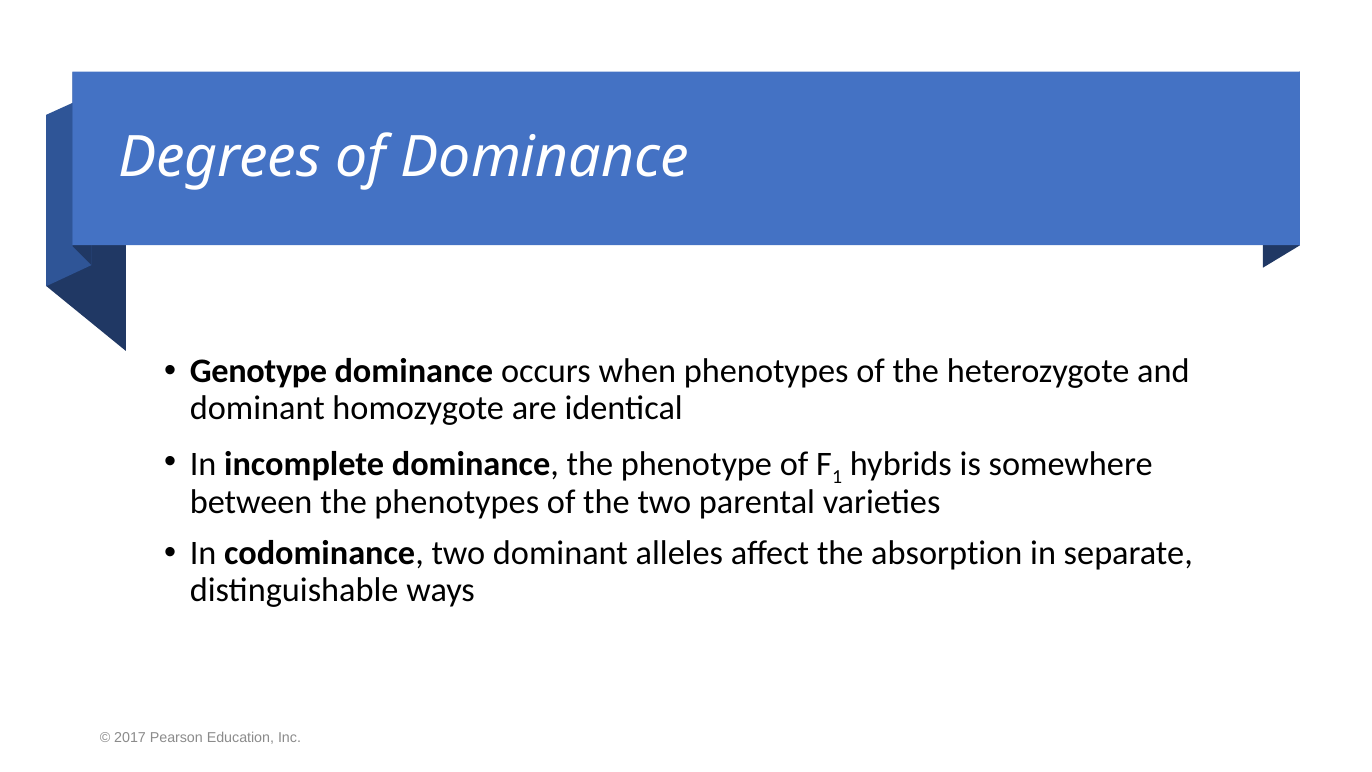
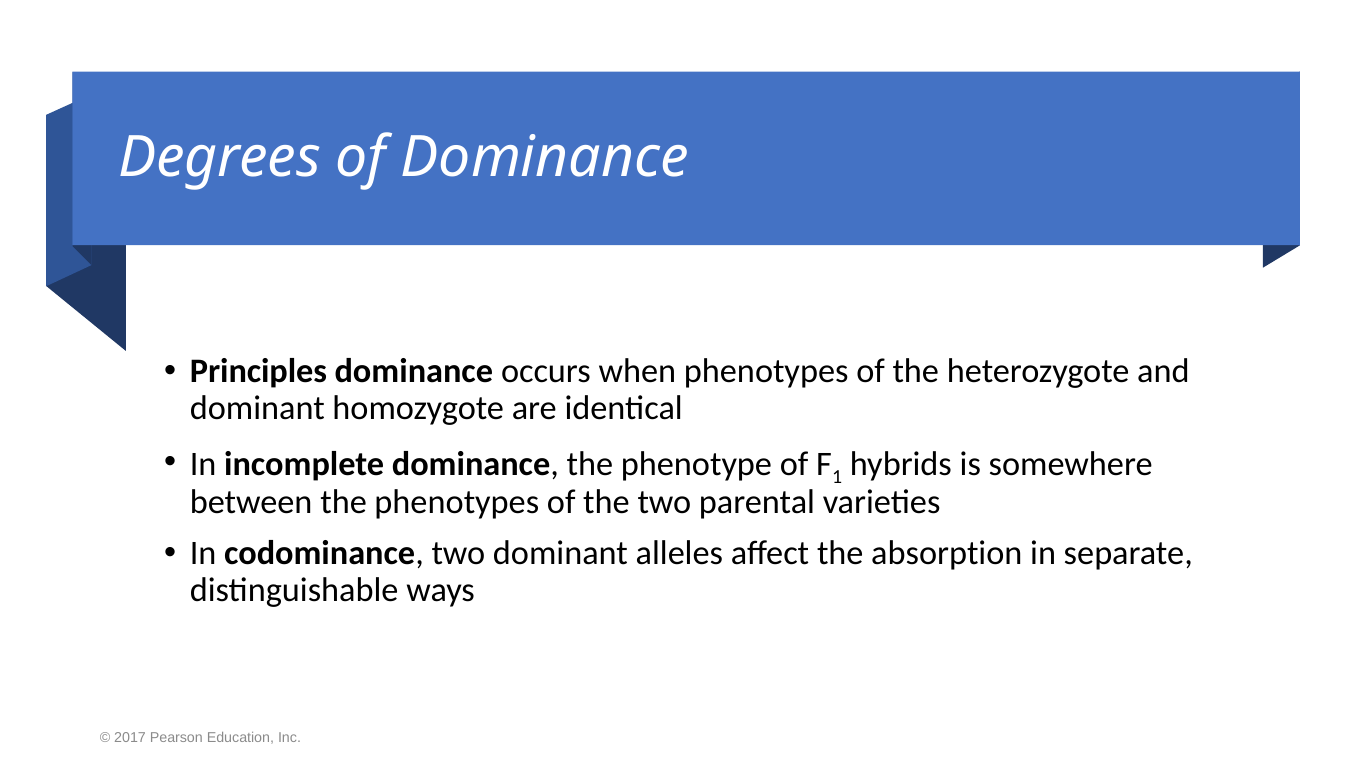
Genotype: Genotype -> Principles (258, 371)
